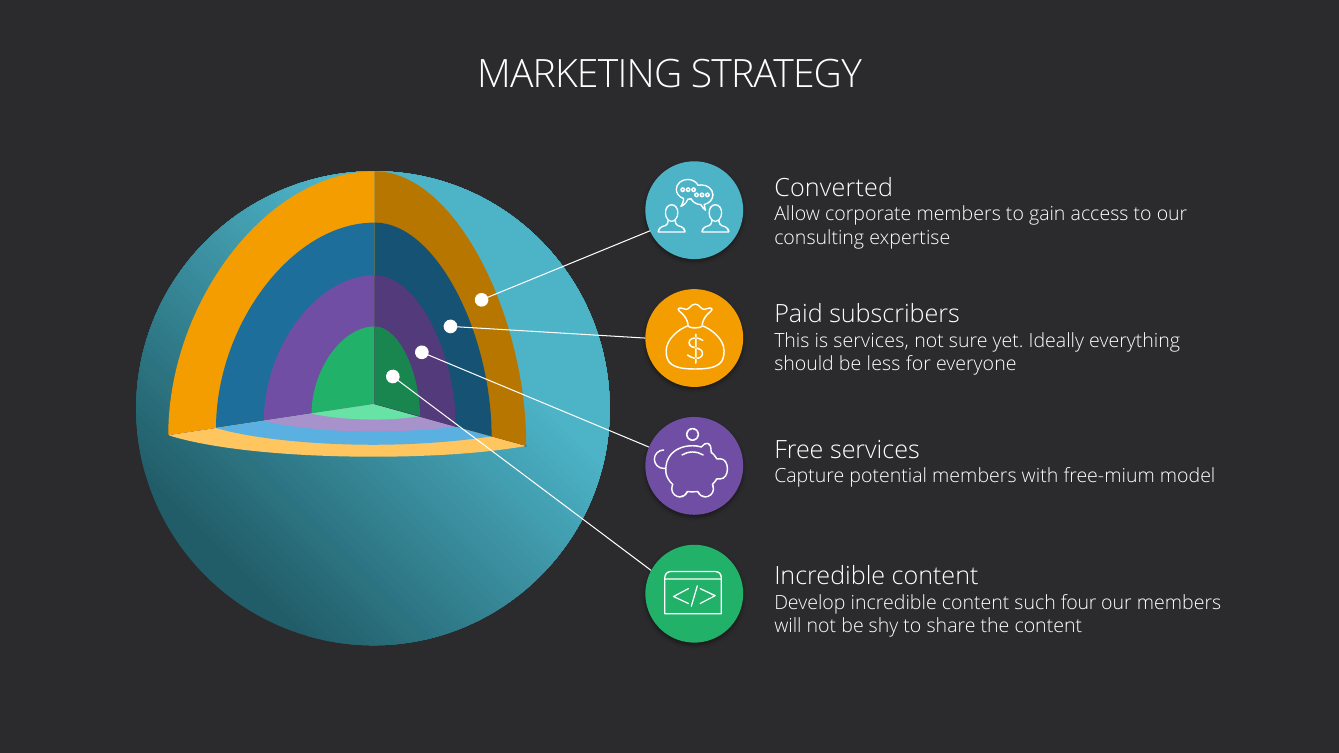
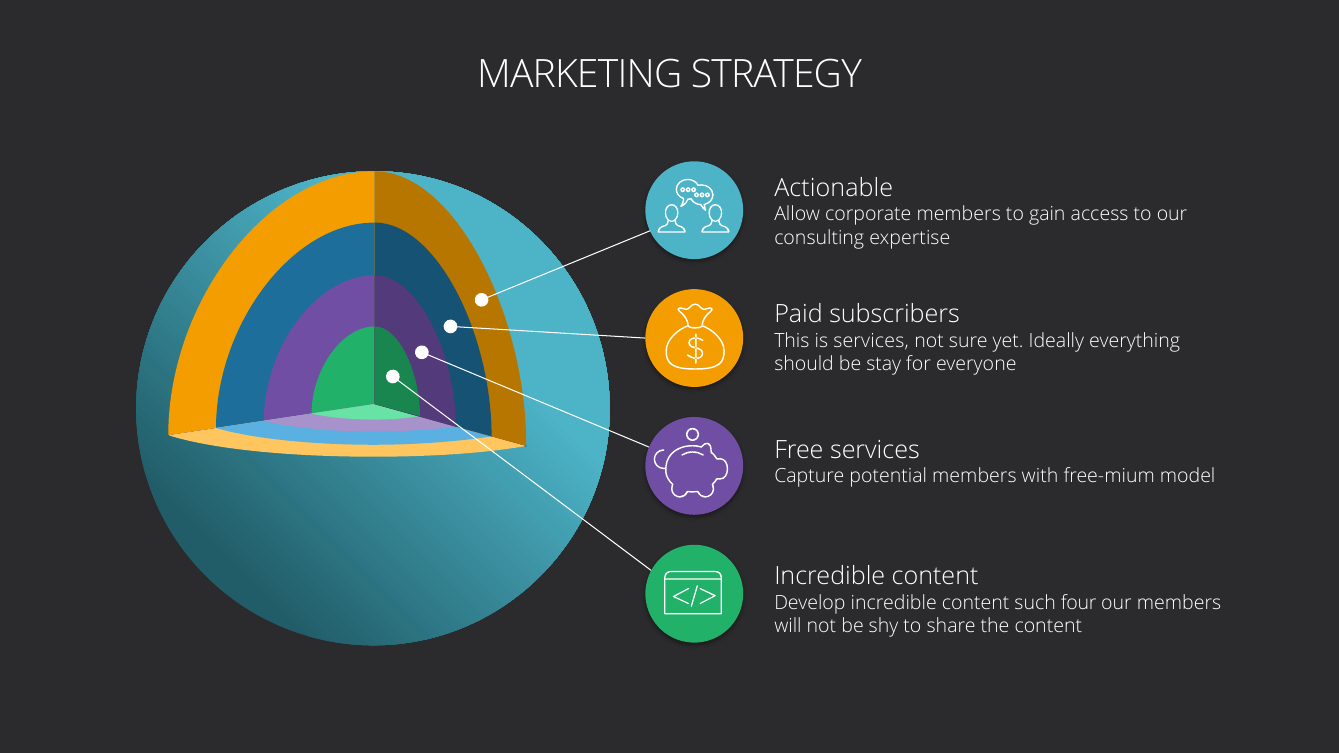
Converted: Converted -> Actionable (834, 188)
less: less -> stay (884, 364)
